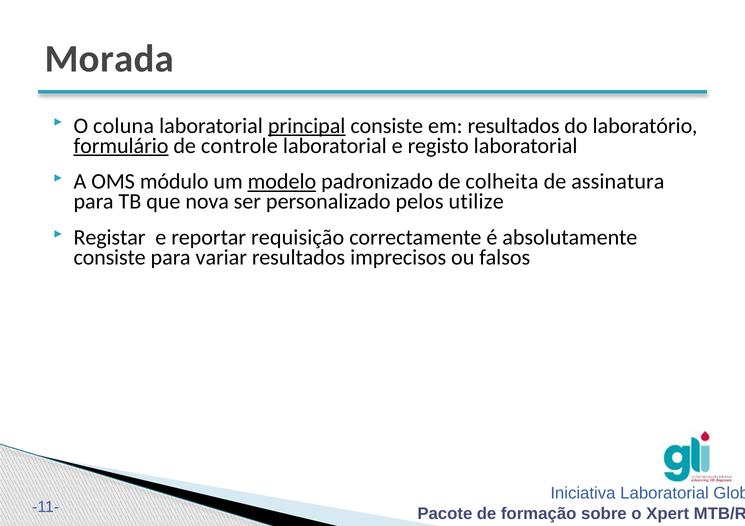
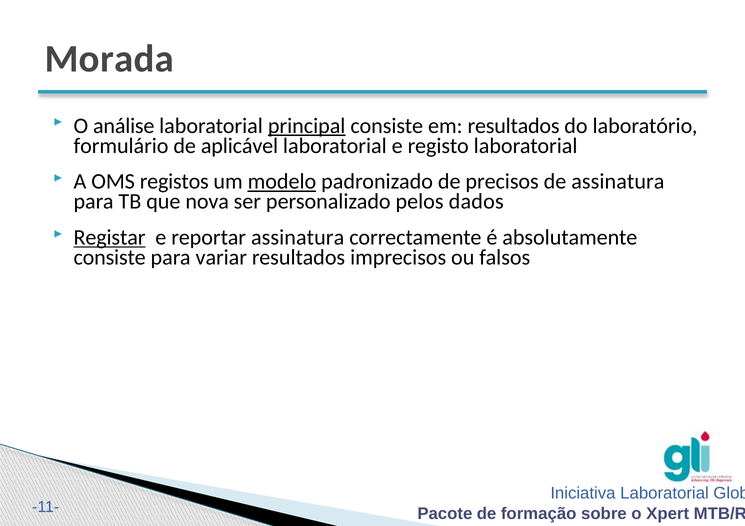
coluna: coluna -> análise (124, 126)
formulário underline: present -> none (121, 146)
controle: controle -> aplicável (240, 146)
módulo: módulo -> registos (174, 182)
colheita: colheita -> precisos (502, 182)
utilize: utilize -> dados (476, 202)
Registar underline: none -> present (109, 237)
reportar requisição: requisição -> assinatura (298, 237)
